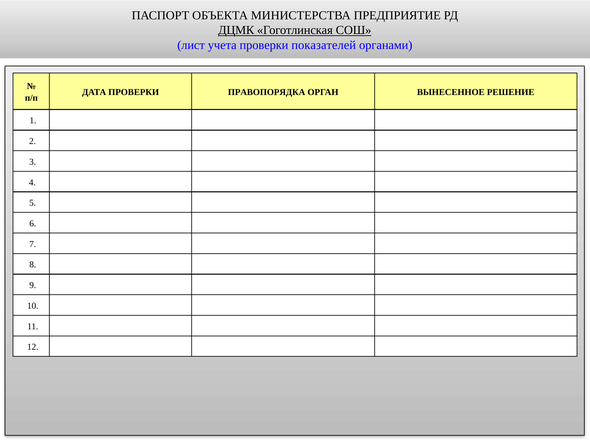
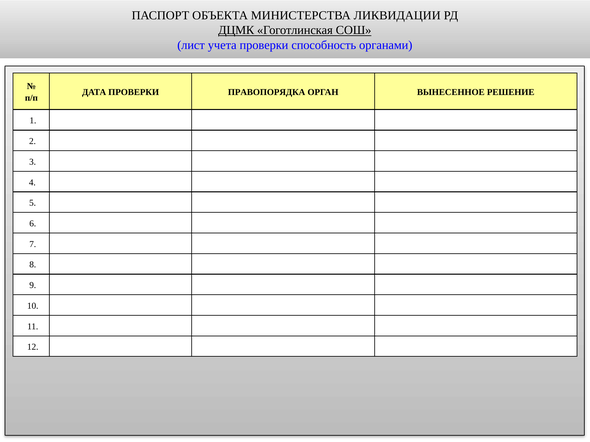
ПРЕДПРИЯТИЕ: ПРЕДПРИЯТИЕ -> ЛИКВИДАЦИИ (397, 16)
показателей: показателей -> способность (324, 45)
